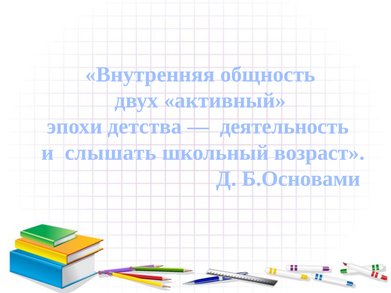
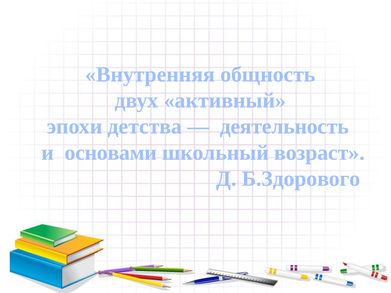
слышать: слышать -> основами (111, 153)
Б.Основами: Б.Основами -> Б.Здорового (301, 179)
